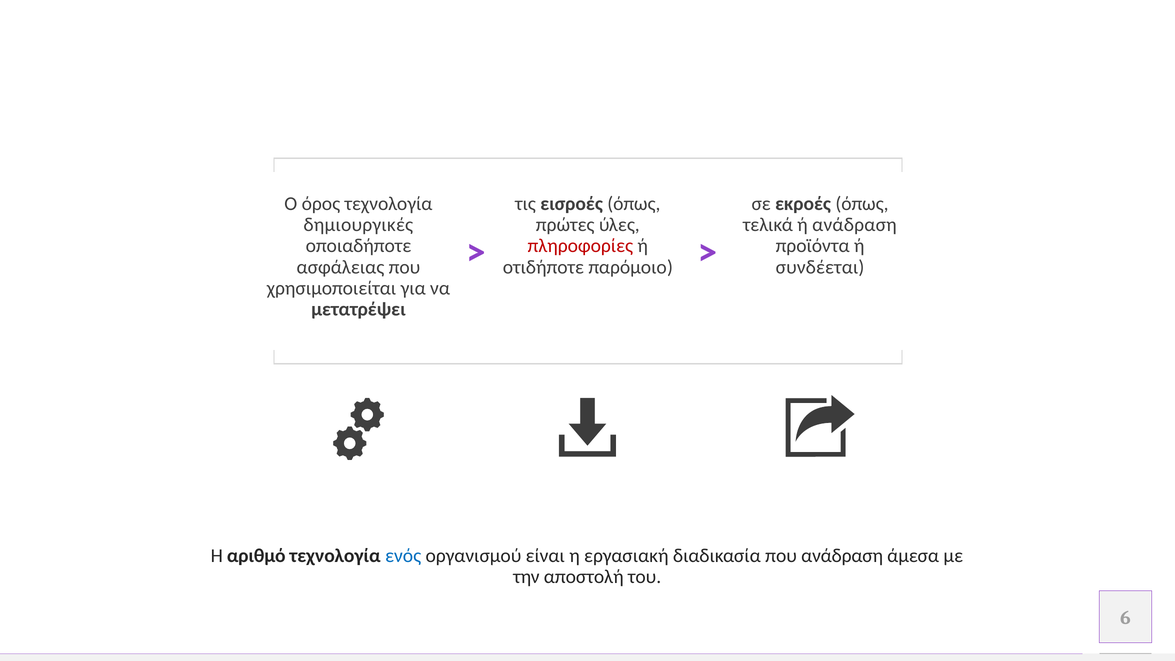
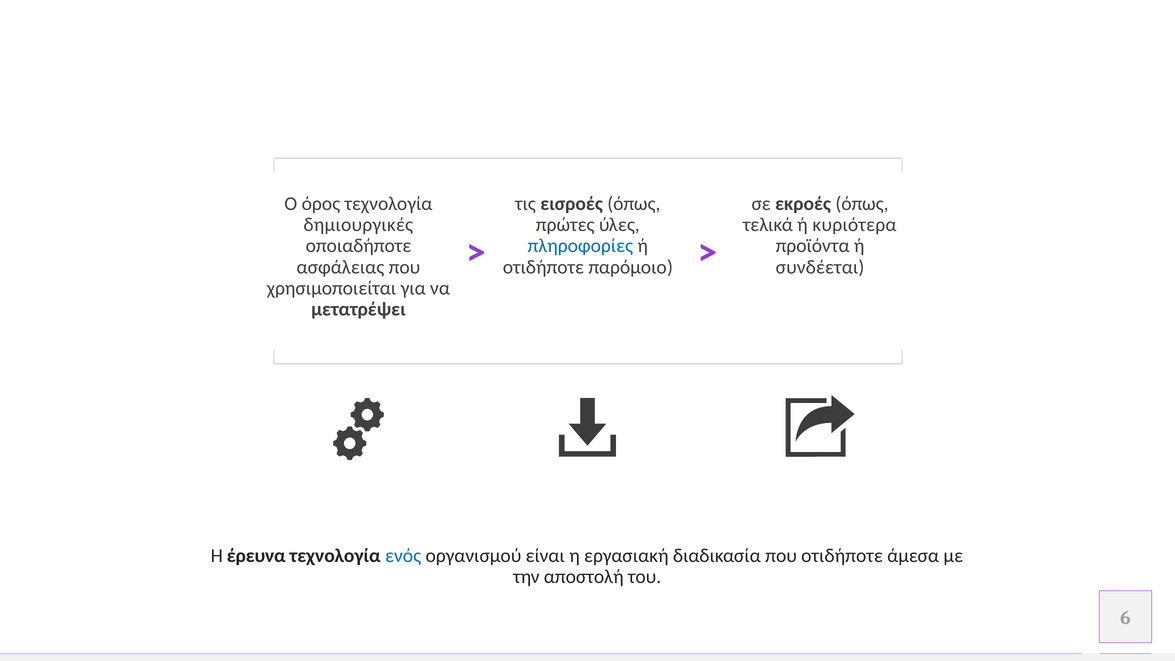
ή ανάδραση: ανάδραση -> κυριότερα (854, 225)
πληροφορίες colour: red -> blue (580, 246)
αριθμό: αριθμό -> έρευνα (256, 556)
που ανάδραση: ανάδραση -> οτιδήποτε (842, 556)
